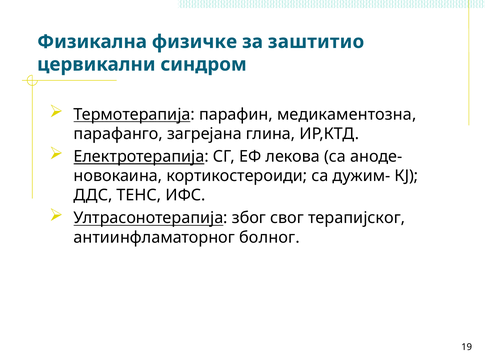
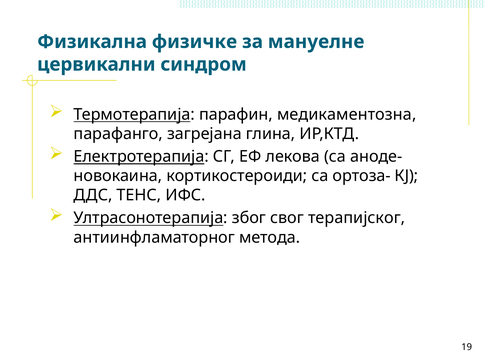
заштитио: заштитио -> мануелне (316, 42)
дужим-: дужим- -> ортоза- (362, 176)
болног: болног -> метода (270, 237)
